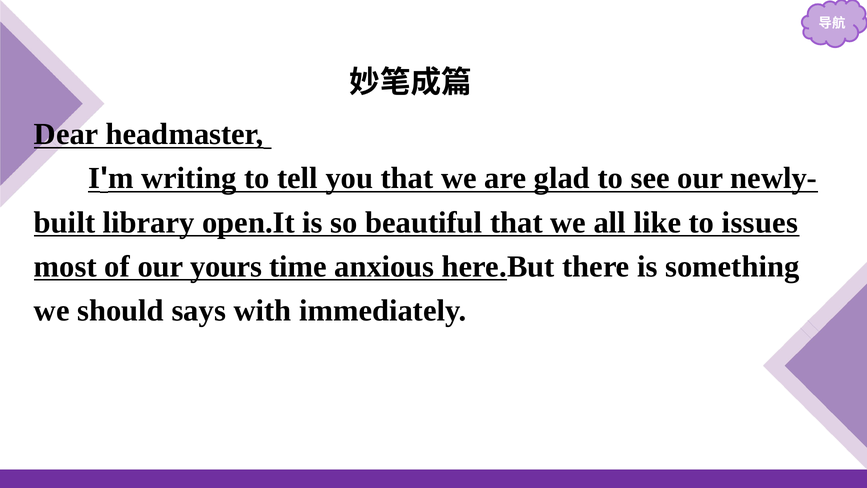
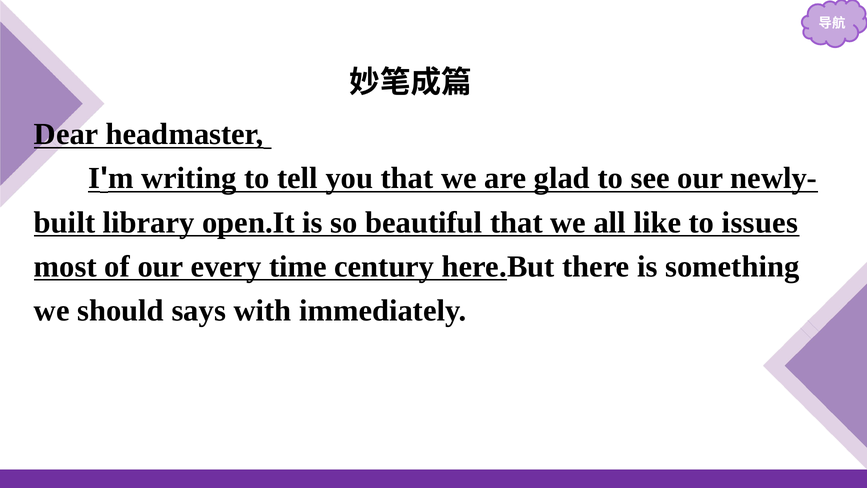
yours: yours -> every (226, 266)
anxious: anxious -> century (384, 266)
